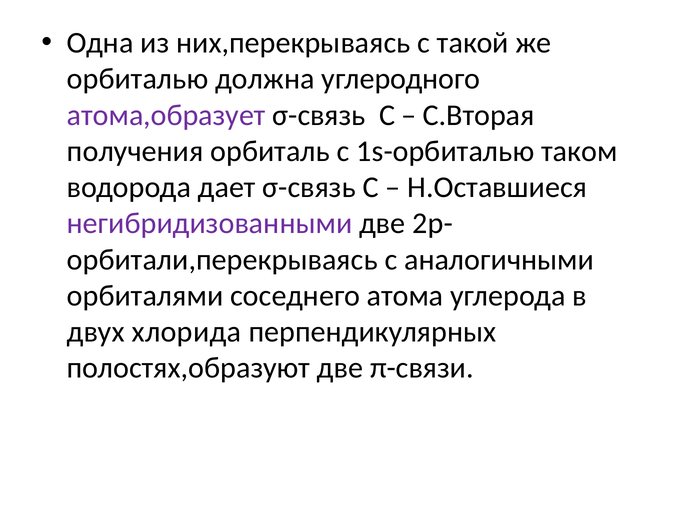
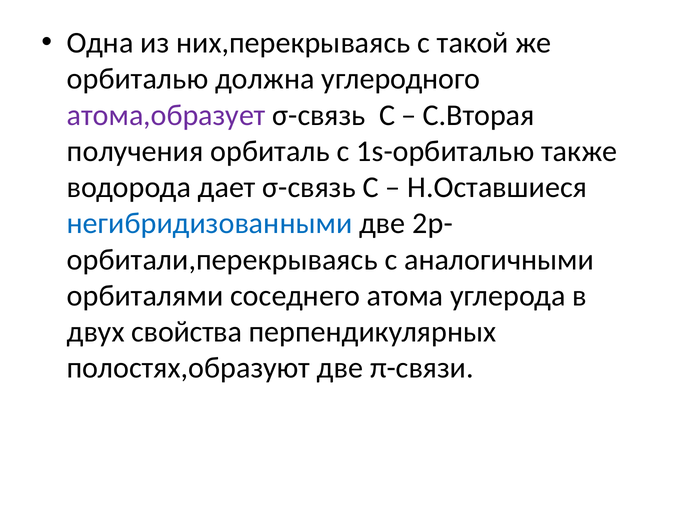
таком: таком -> также (579, 151)
негибридизованными colour: purple -> blue (210, 224)
хлорида: хлорида -> свойства (187, 332)
